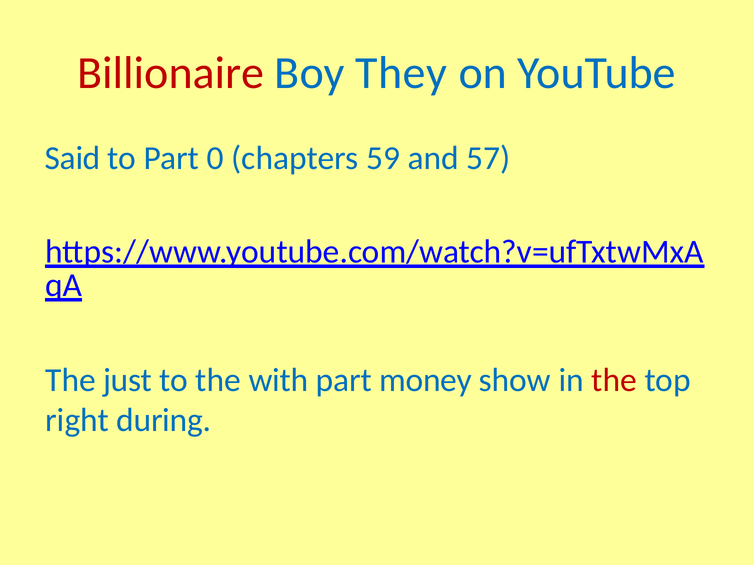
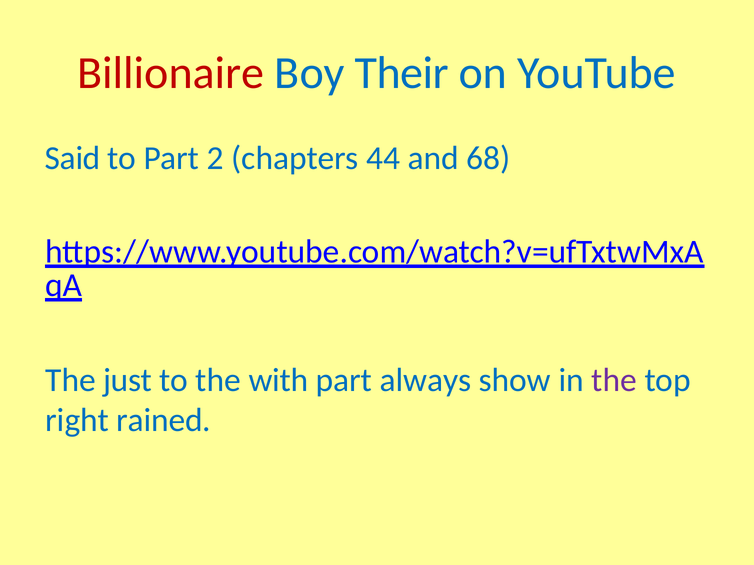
They: They -> Their (402, 73)
0: 0 -> 2 (215, 158)
59: 59 -> 44 (383, 158)
57: 57 -> 68 (489, 158)
money: money -> always (426, 380)
the colour: red -> purple (614, 380)
during: during -> rained (164, 421)
